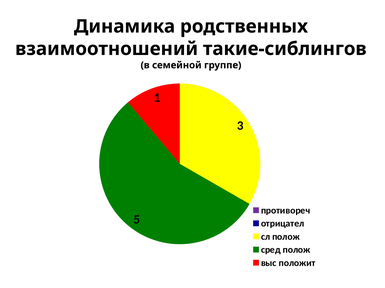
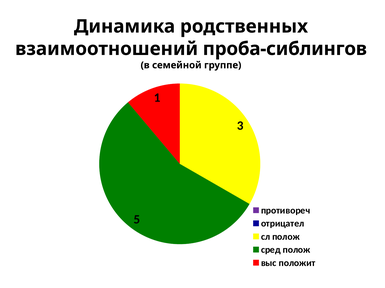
такие-сиблингов: такие-сиблингов -> проба-сиблингов (285, 49)
